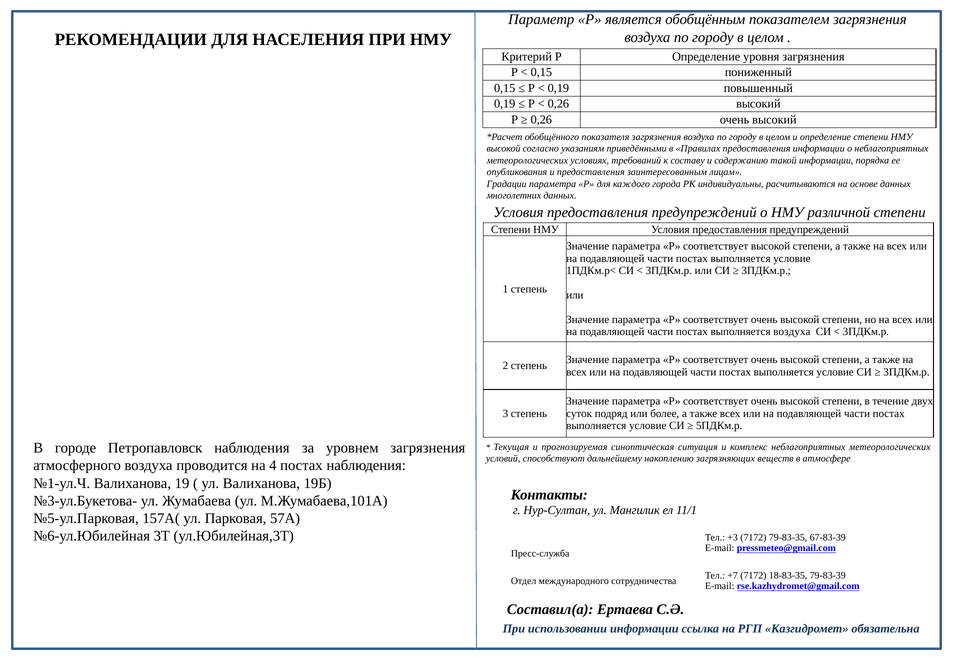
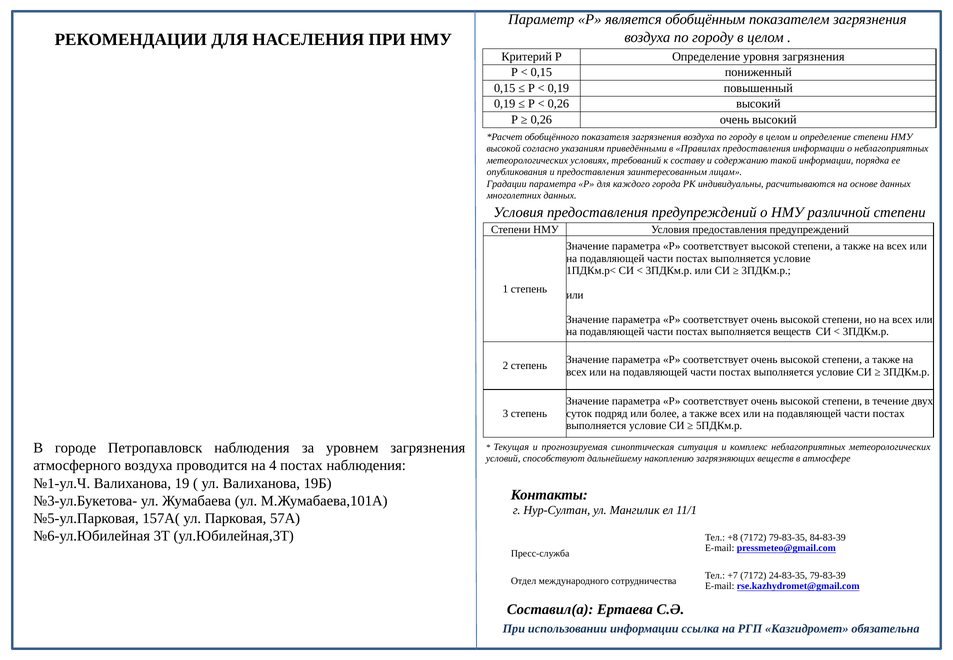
выполняется воздуха: воздуха -> веществ (792, 332)
+3: +3 -> +8 (733, 537)
67-83-39: 67-83-39 -> 84-83-39 (828, 537)
18-83-35: 18-83-35 -> 24-83-35 (788, 575)
